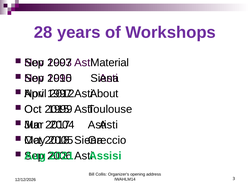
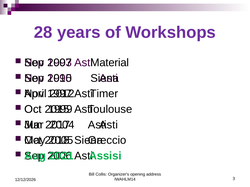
About: About -> Timer (104, 94)
